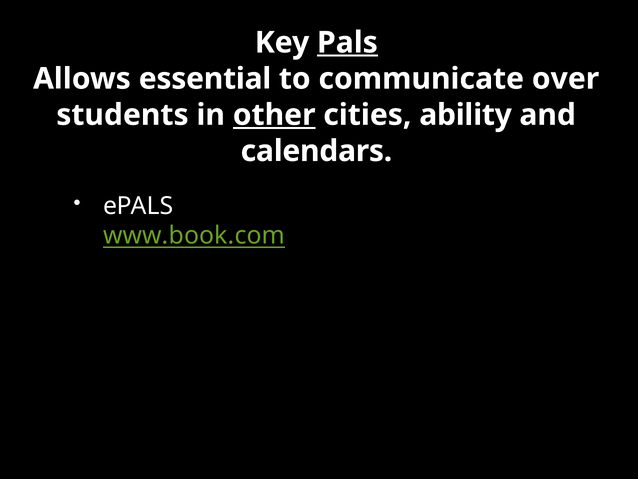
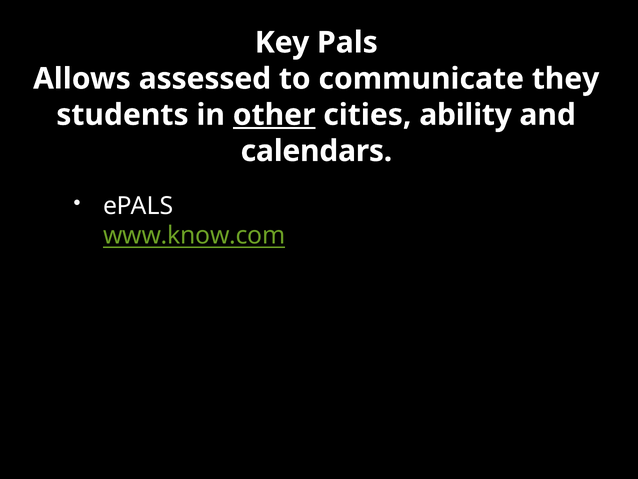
Pals underline: present -> none (347, 43)
essential: essential -> assessed (205, 79)
over: over -> they (566, 79)
www.book.com: www.book.com -> www.know.com (194, 236)
